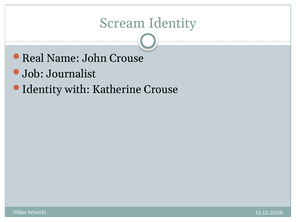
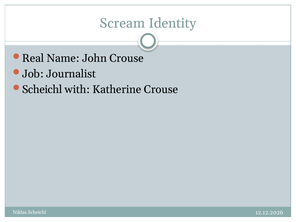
Identity: Identity -> Scheichl (42, 89)
